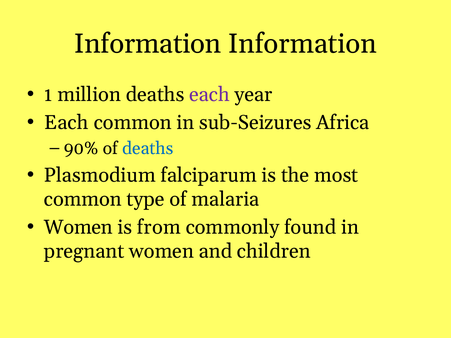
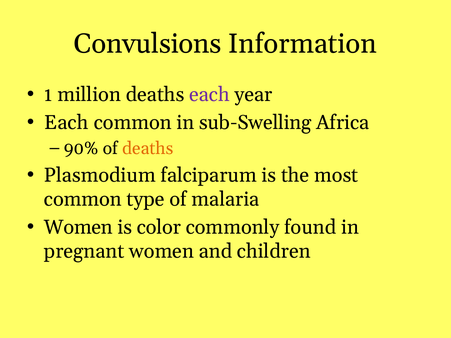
Information: Information -> Convulsions (148, 44)
sub-Seizures: sub-Seizures -> sub-Swelling (255, 123)
deaths colour: blue -> orange (148, 149)
from: from -> color (159, 227)
